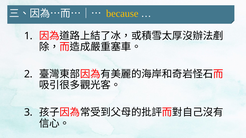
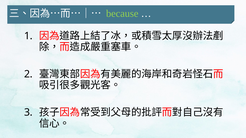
because colour: yellow -> light green (122, 14)
